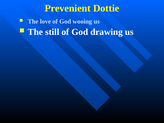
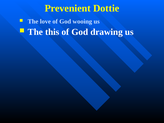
still: still -> this (52, 32)
